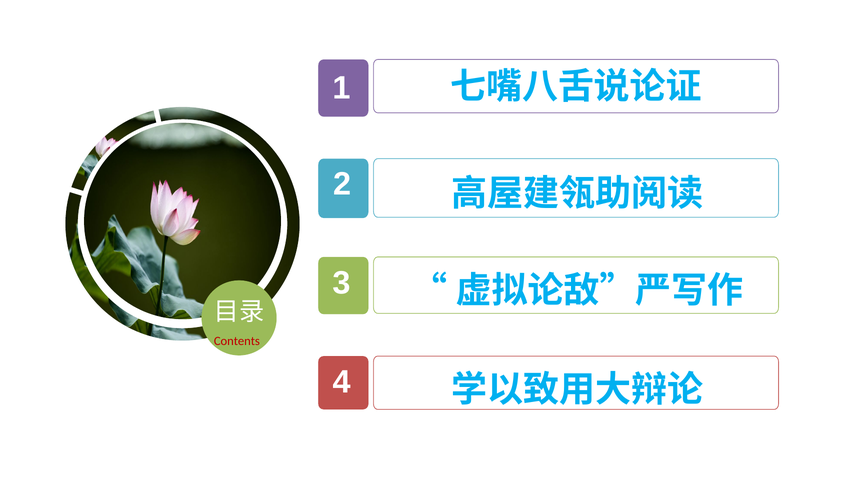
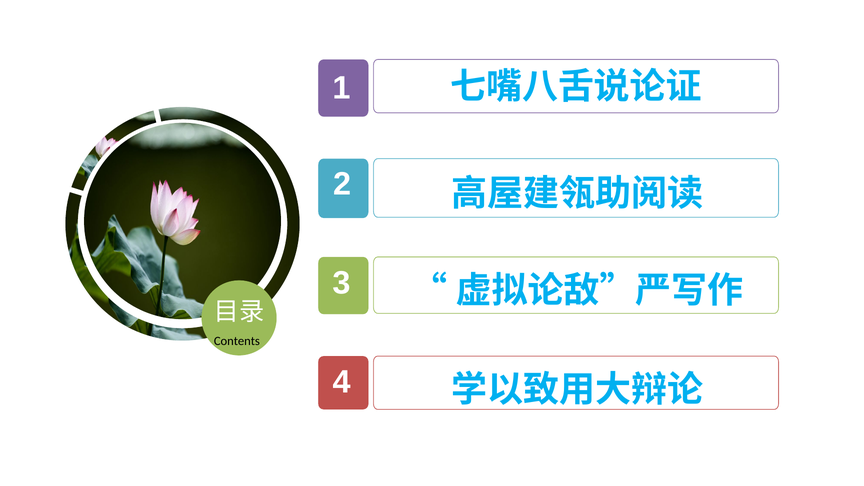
Contents colour: red -> black (237, 341)
